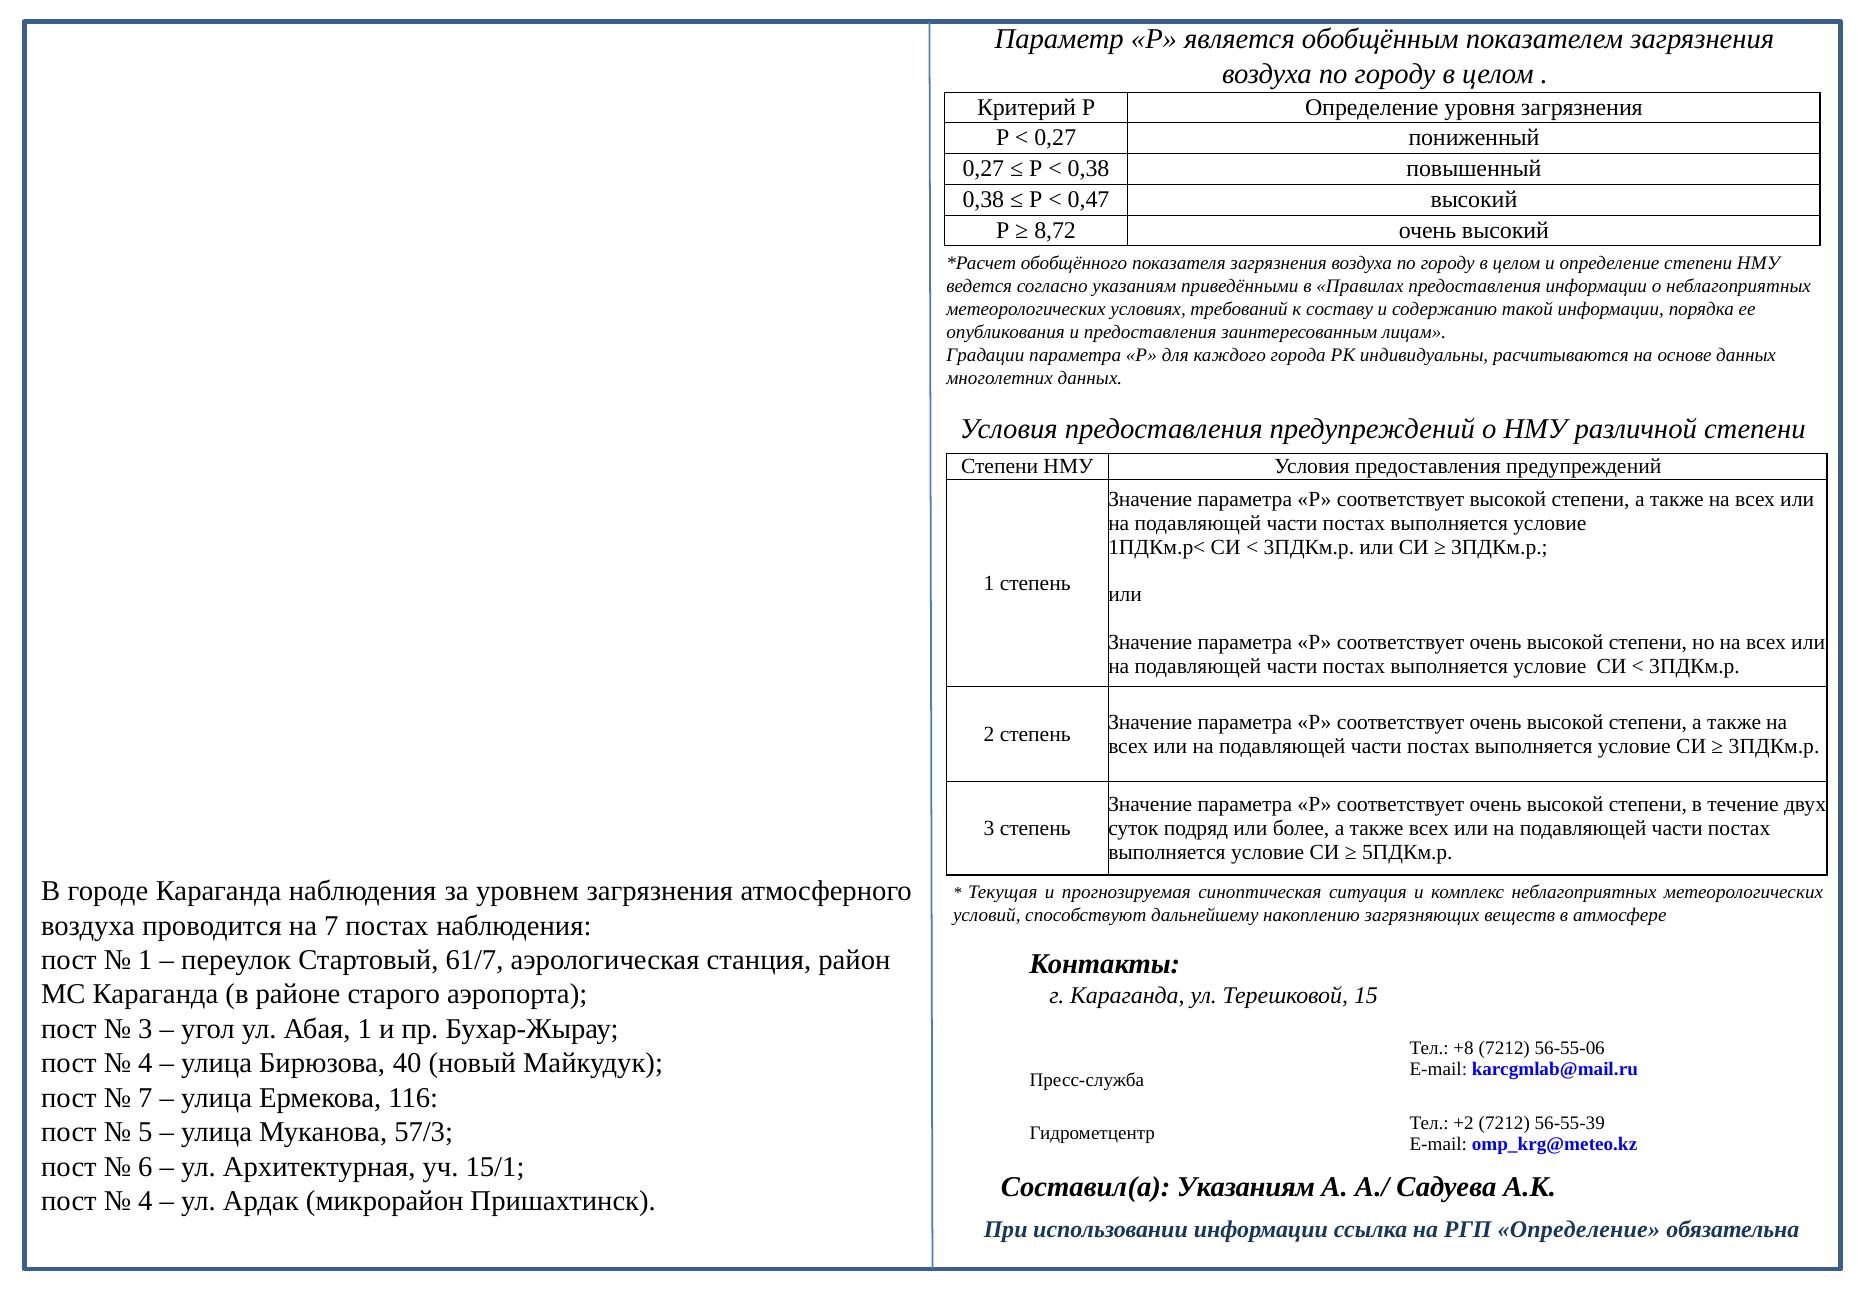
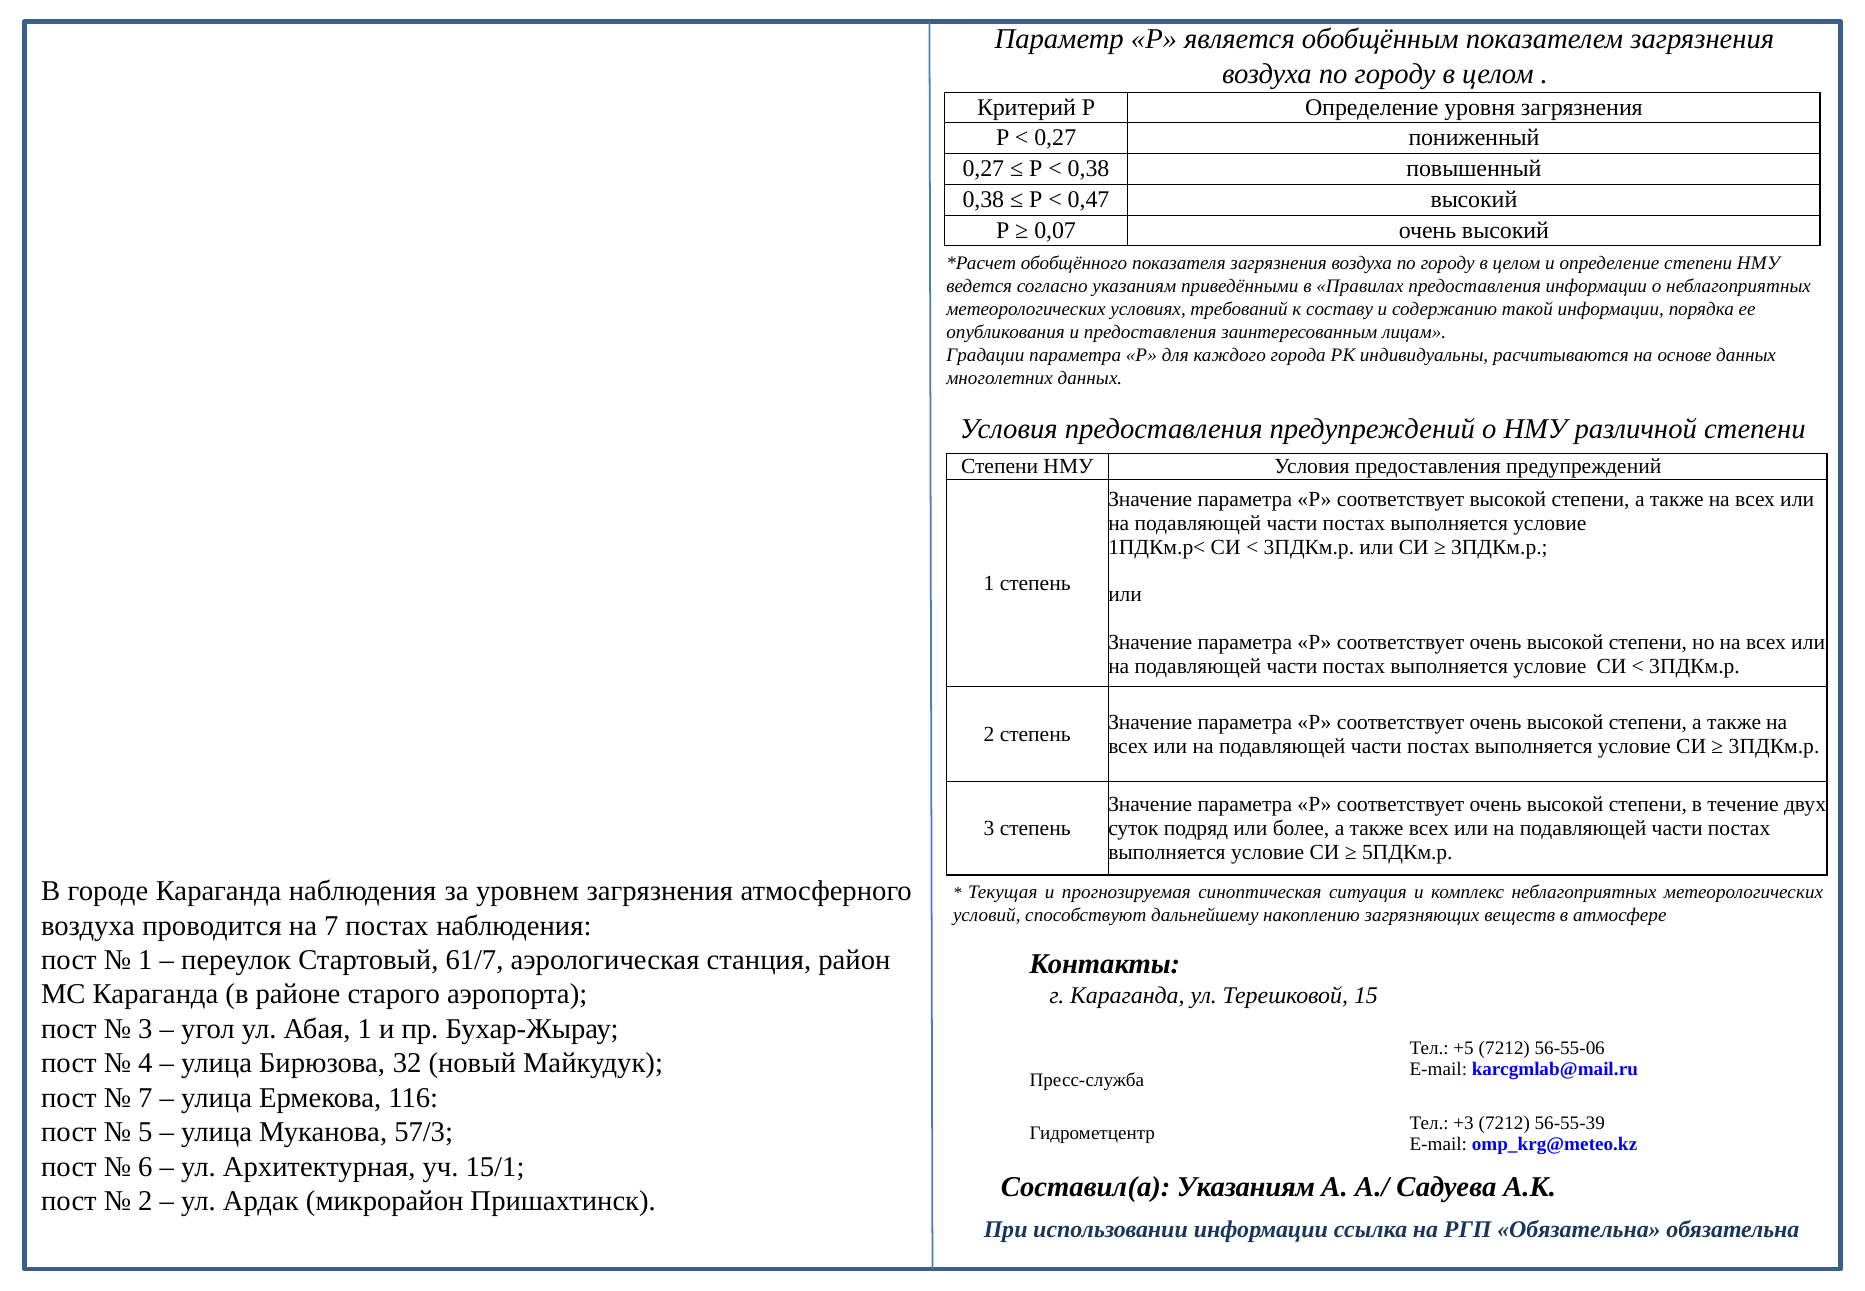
8,72: 8,72 -> 0,07 (1055, 230)
+8: +8 -> +5 (1464, 1048)
40: 40 -> 32 (407, 1063)
+2: +2 -> +3 (1464, 1123)
4: 4 -> 2 (145, 1201)
РГП Определение: Определение -> Обязательна (1579, 1229)
